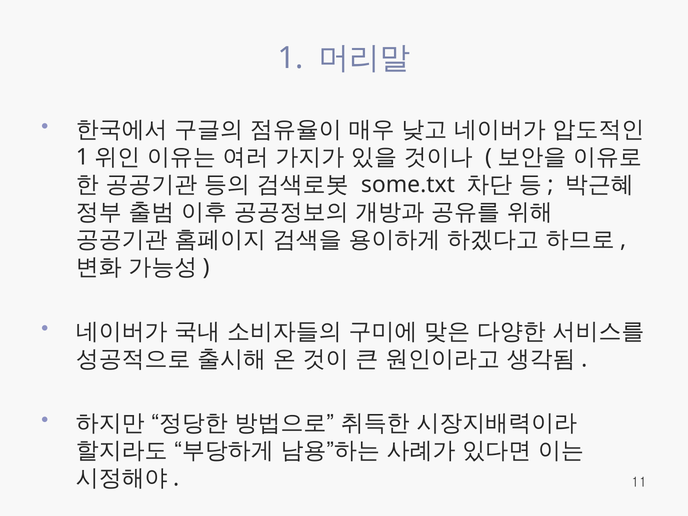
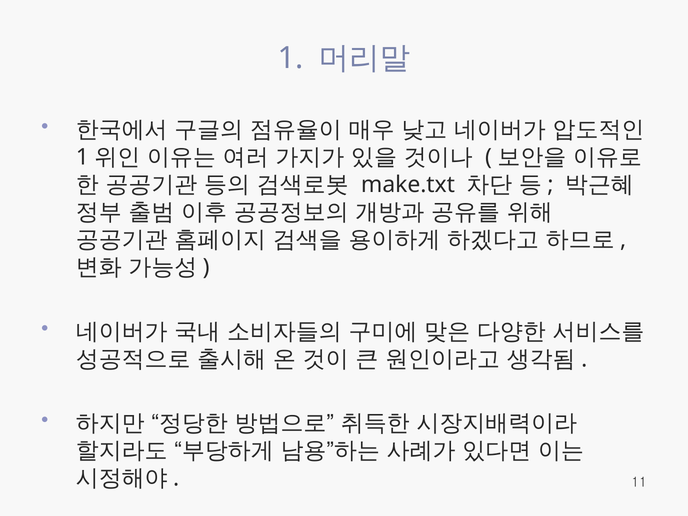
some.txt: some.txt -> make.txt (408, 185)
